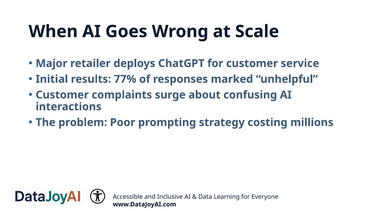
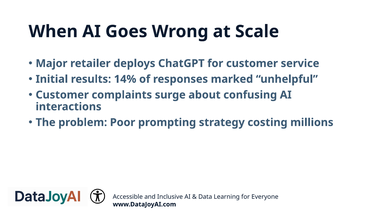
77%: 77% -> 14% (125, 79)
